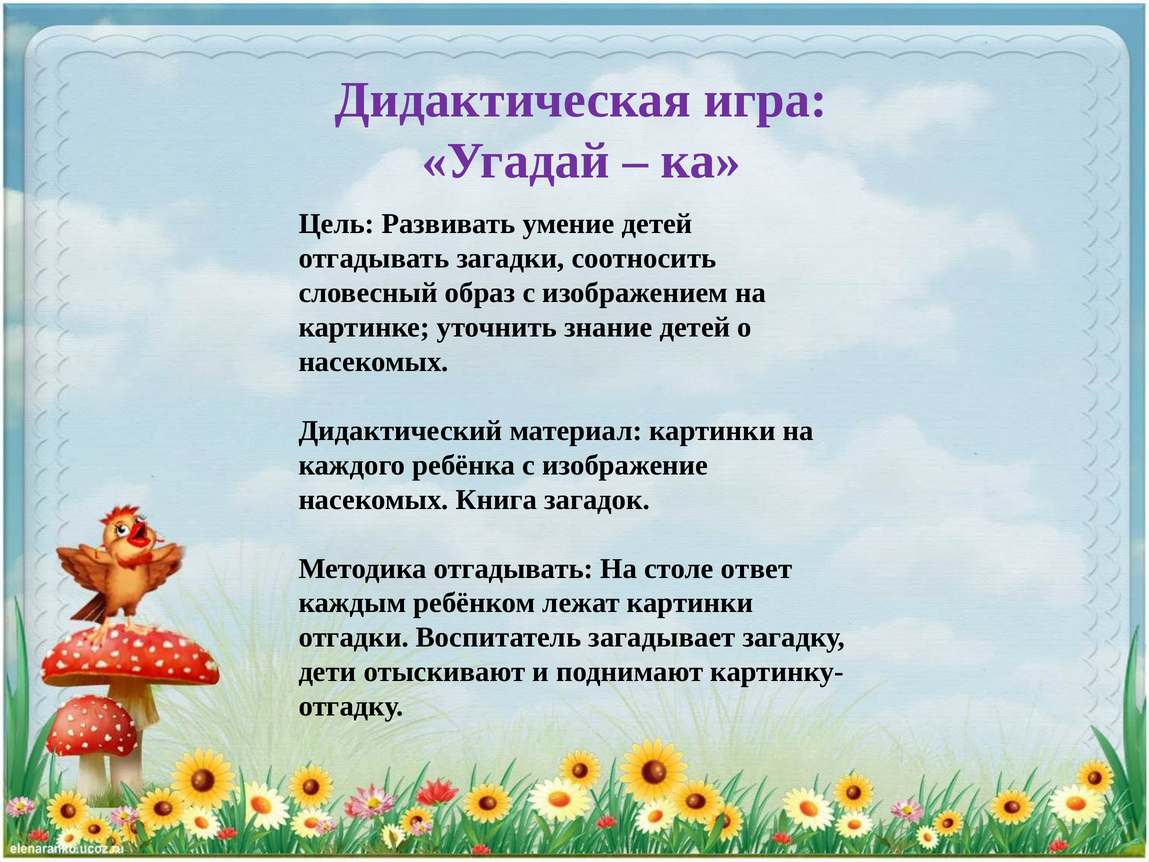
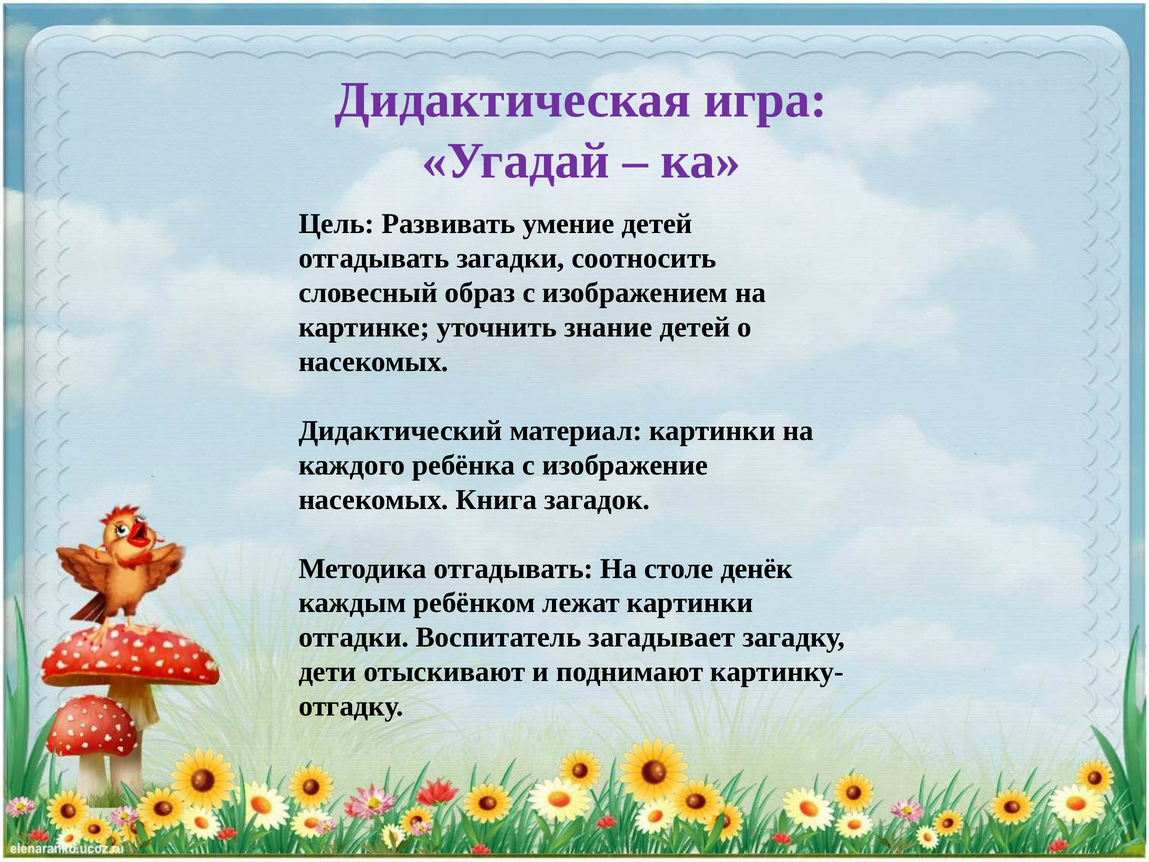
ответ: ответ -> денёк (757, 568)
